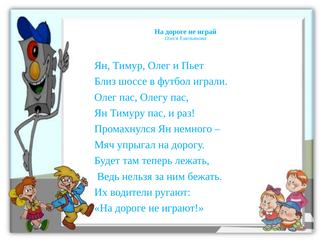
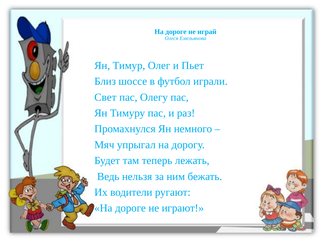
Олег: Олег -> Свет (105, 97)
